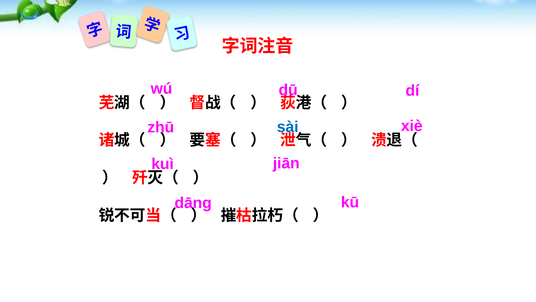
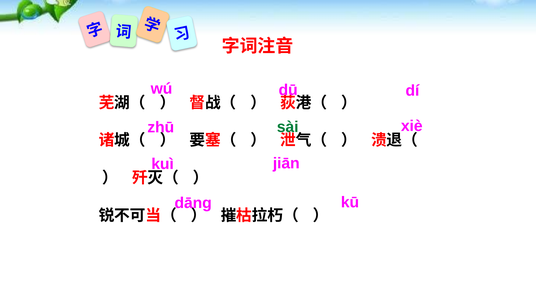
sài colour: blue -> green (288, 127)
